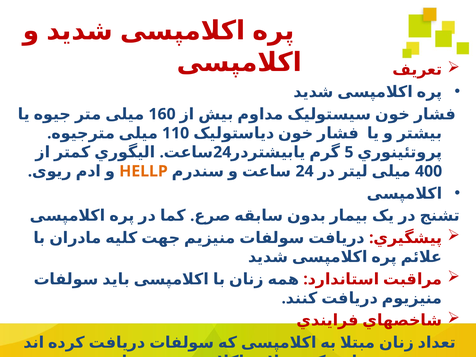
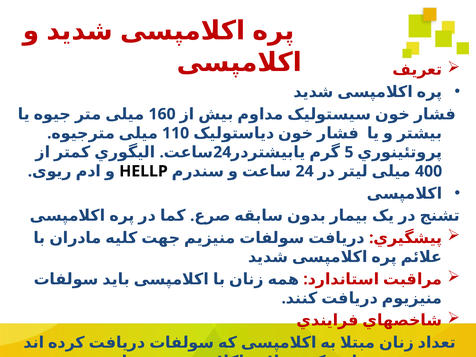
HELLP colour: orange -> black (143, 171)
